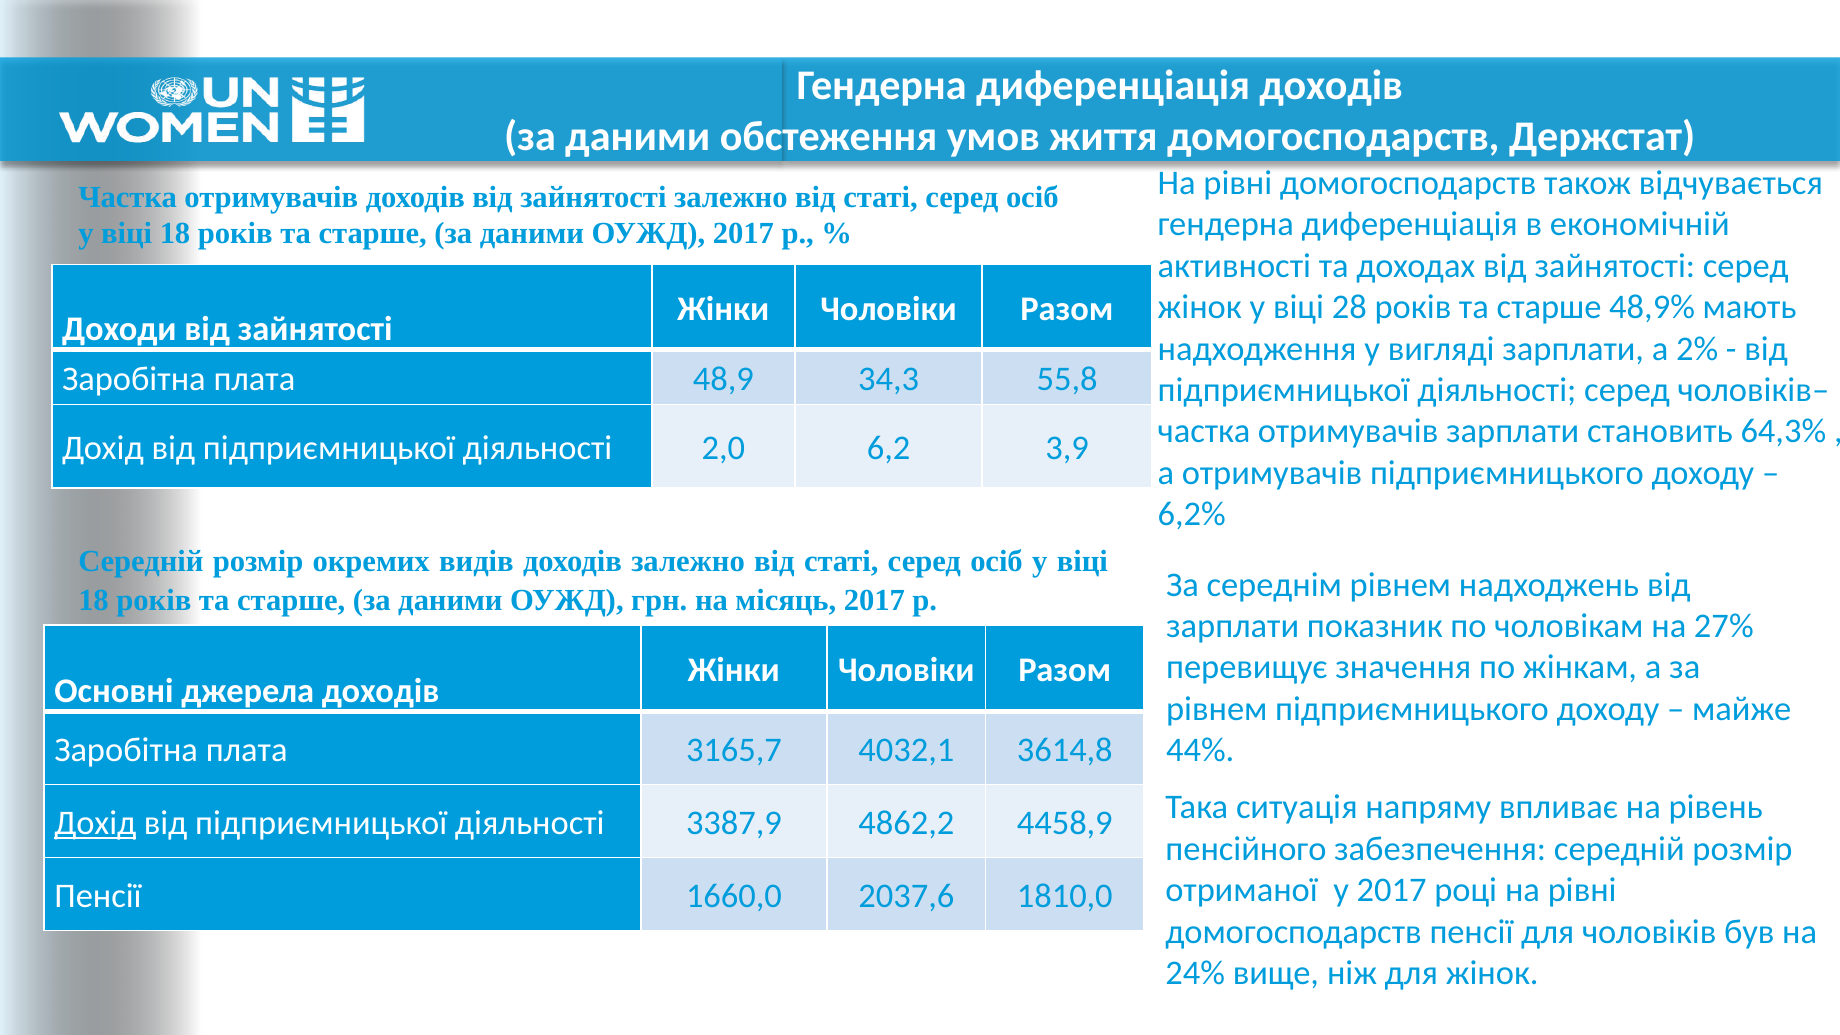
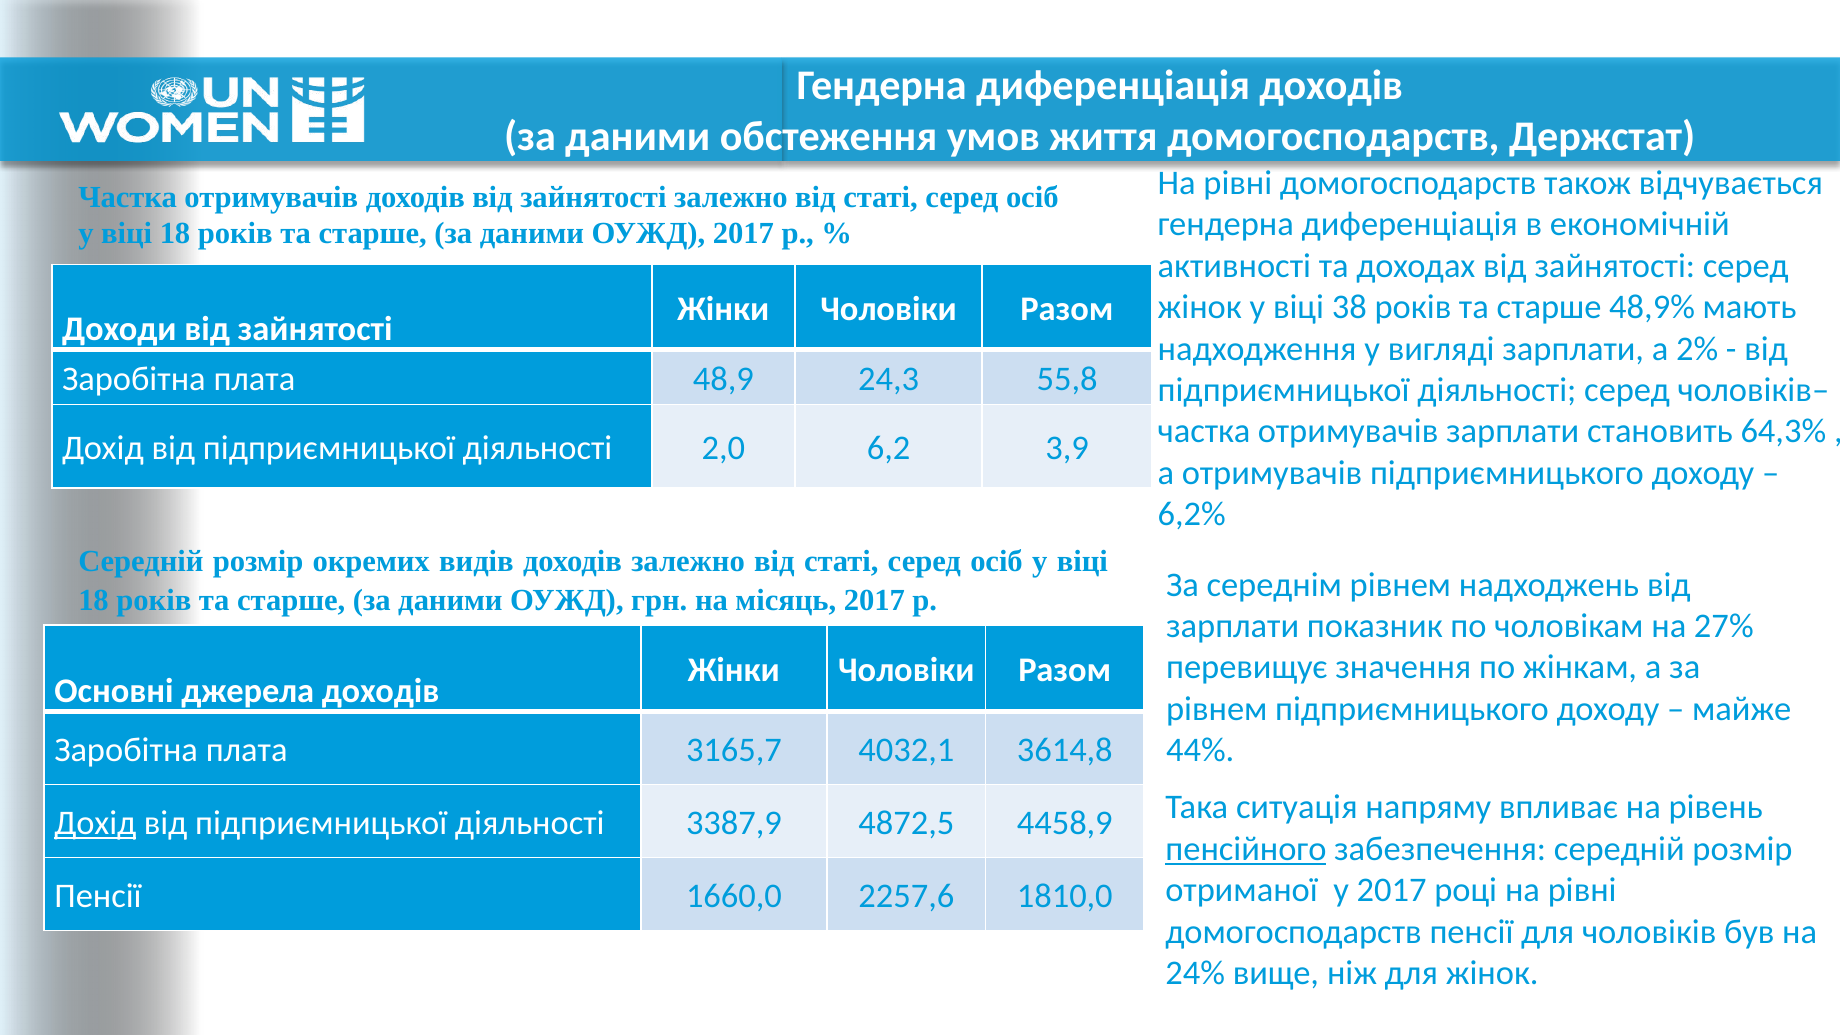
28: 28 -> 38 (1349, 307)
34,3: 34,3 -> 24,3 (889, 379)
4862,2: 4862,2 -> 4872,5 (906, 823)
пенсійного underline: none -> present (1246, 849)
2037,6: 2037,6 -> 2257,6 (906, 896)
